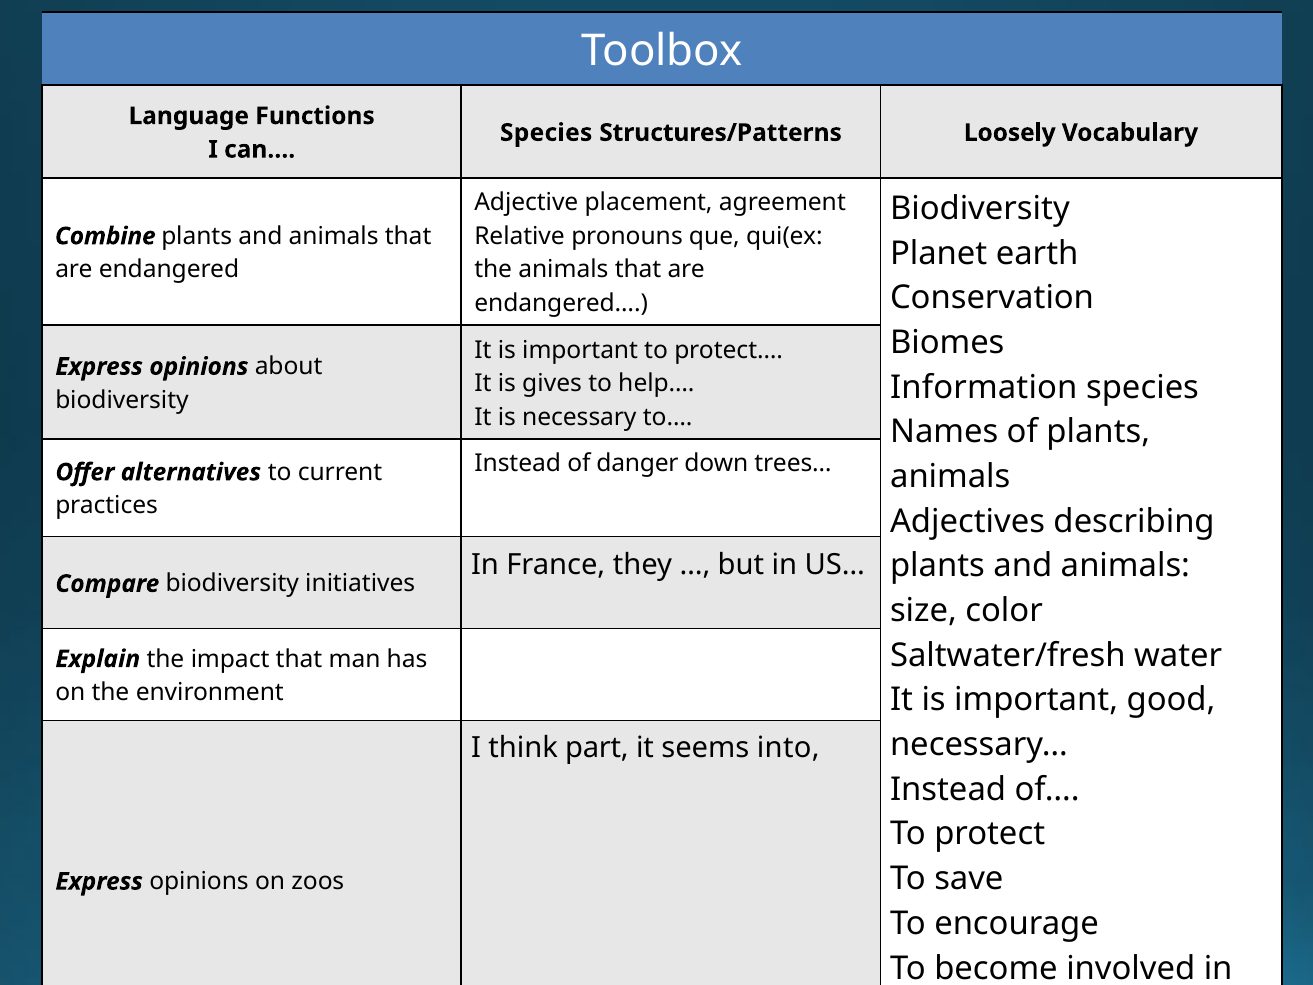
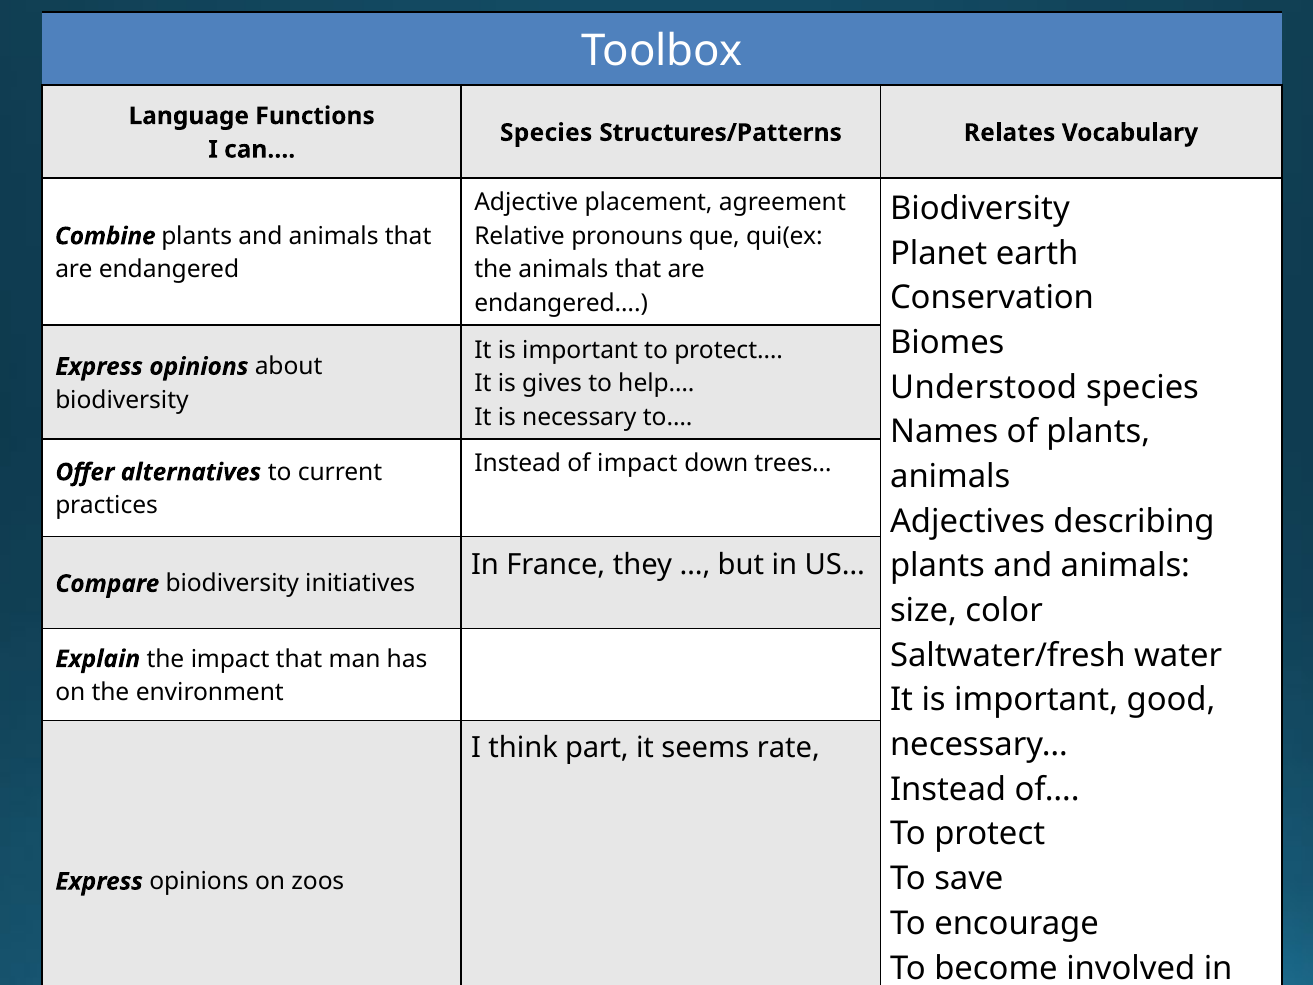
Loosely: Loosely -> Relates (1010, 133)
Information: Information -> Understood (984, 387)
of danger: danger -> impact (637, 463)
into: into -> rate (788, 748)
